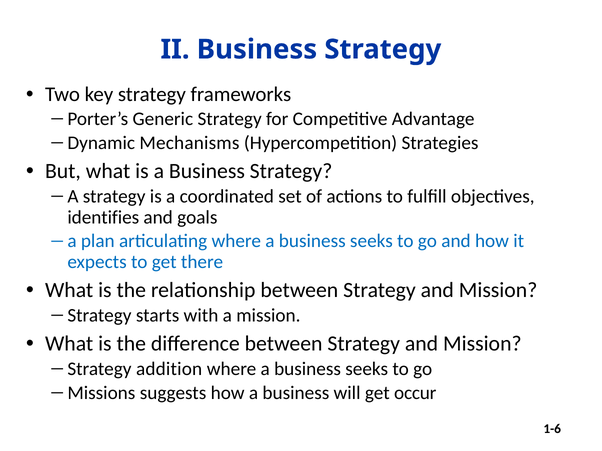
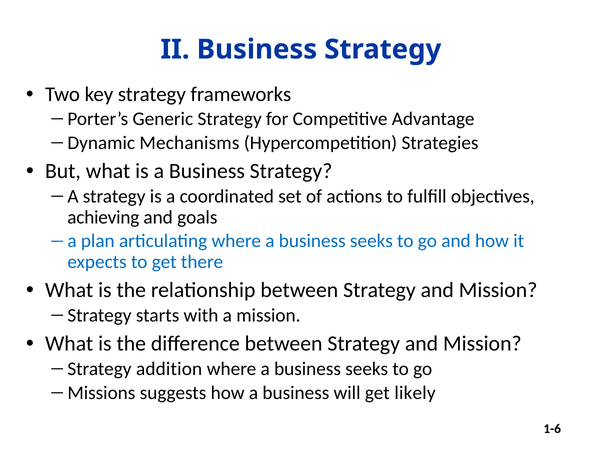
identifies: identifies -> achieving (103, 218)
occur: occur -> likely (415, 393)
